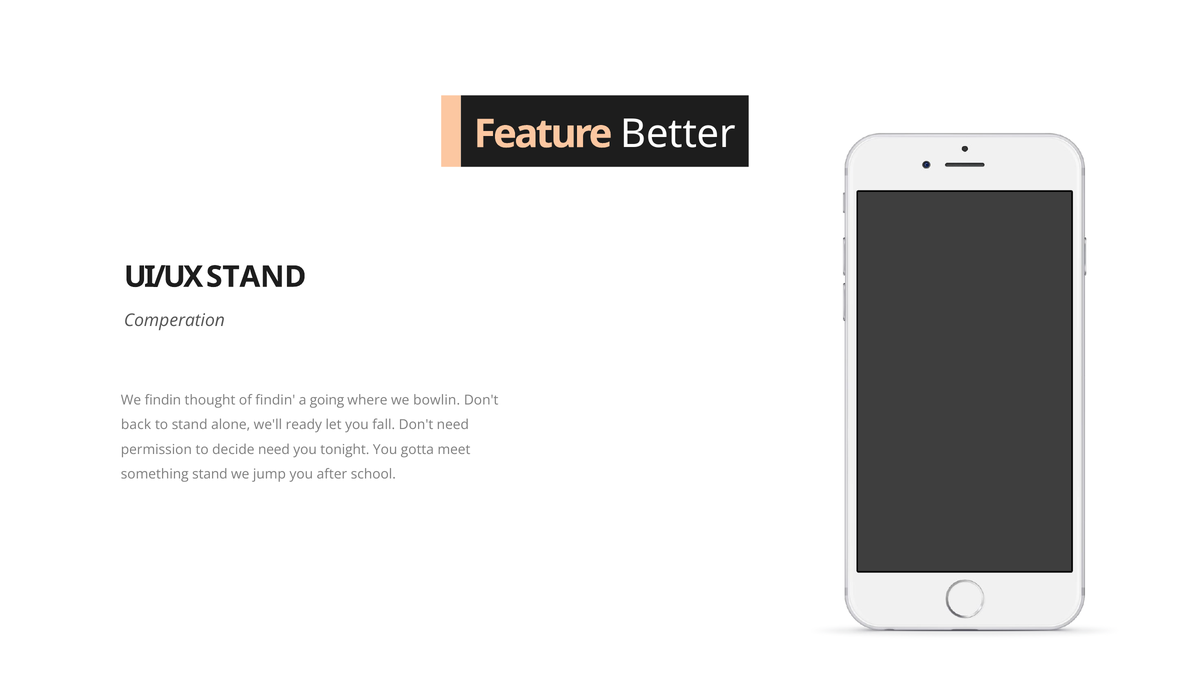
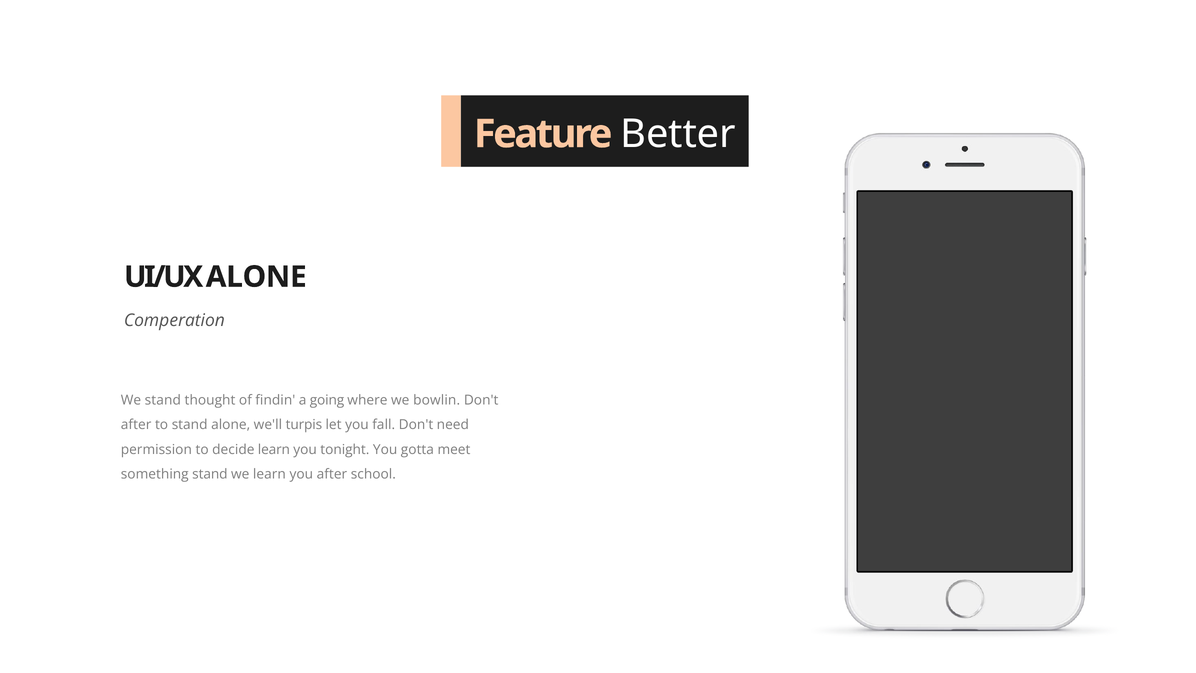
UI/UX STAND: STAND -> ALONE (256, 277)
We findin: findin -> stand (163, 400)
back: back -> after (136, 425)
ready: ready -> turpis (304, 425)
decide need: need -> learn (274, 449)
we jump: jump -> learn (269, 474)
